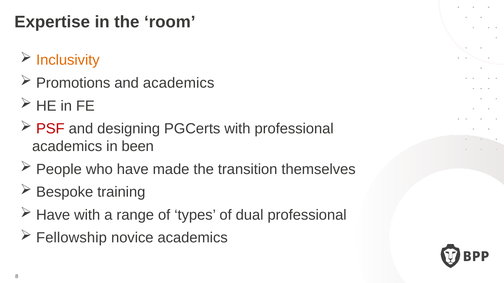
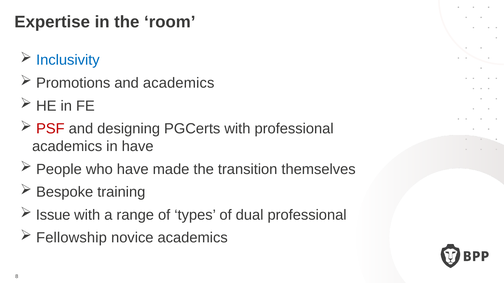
Inclusivity colour: orange -> blue (68, 60)
in been: been -> have (138, 147)
Have: Have -> Issue (53, 215)
